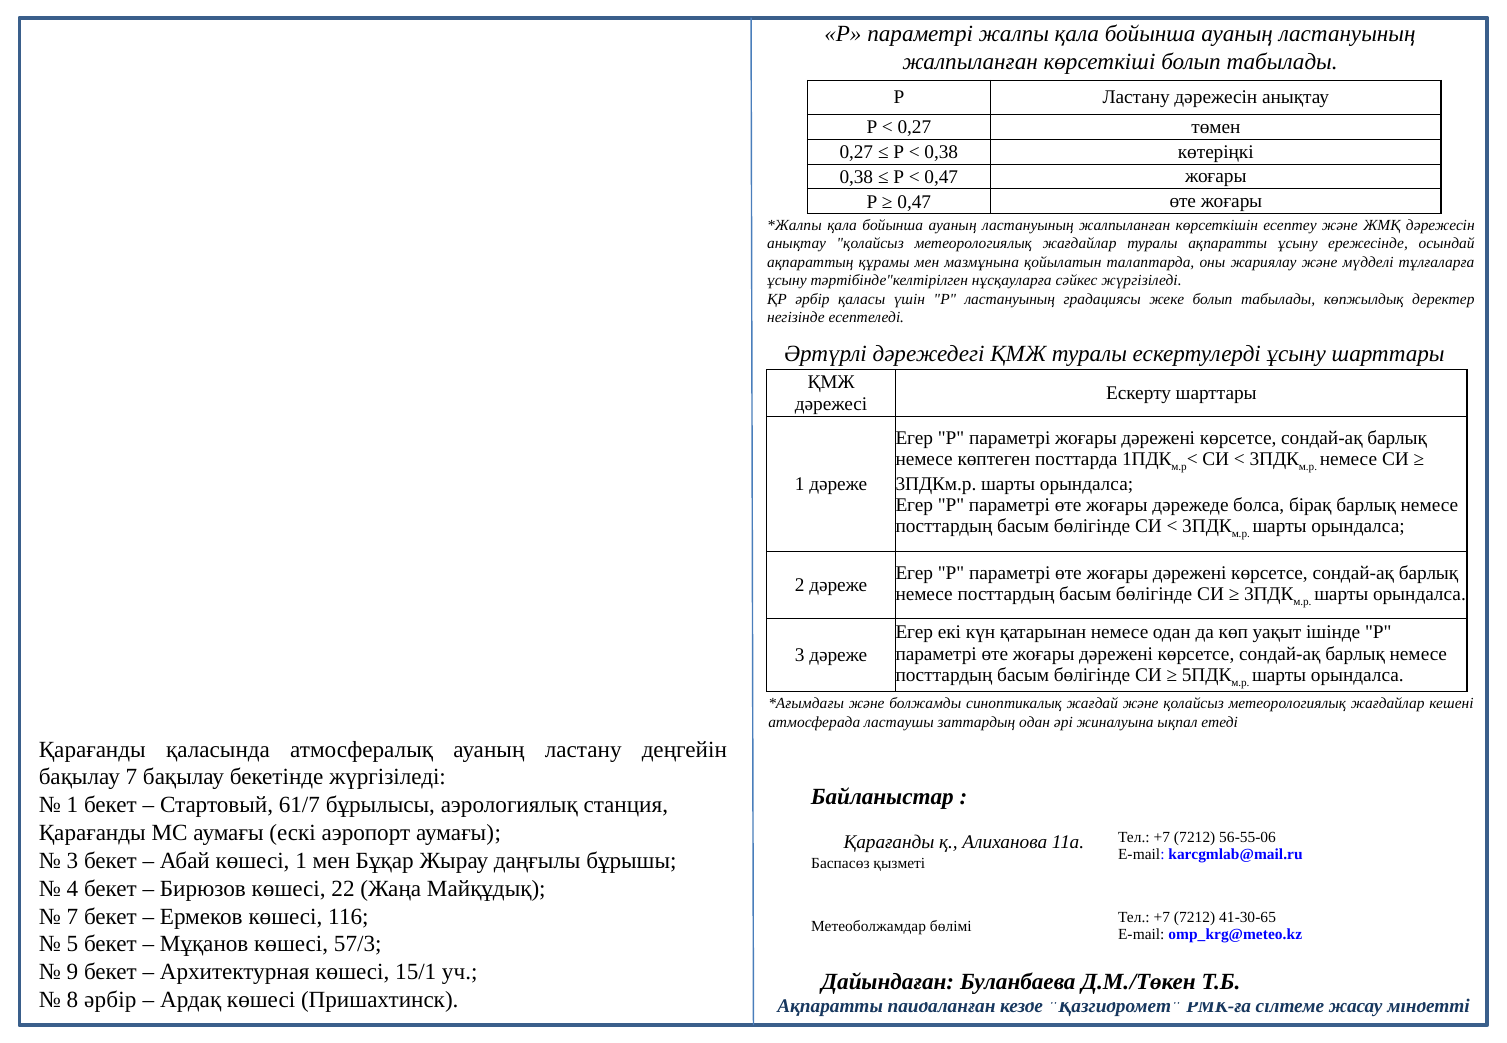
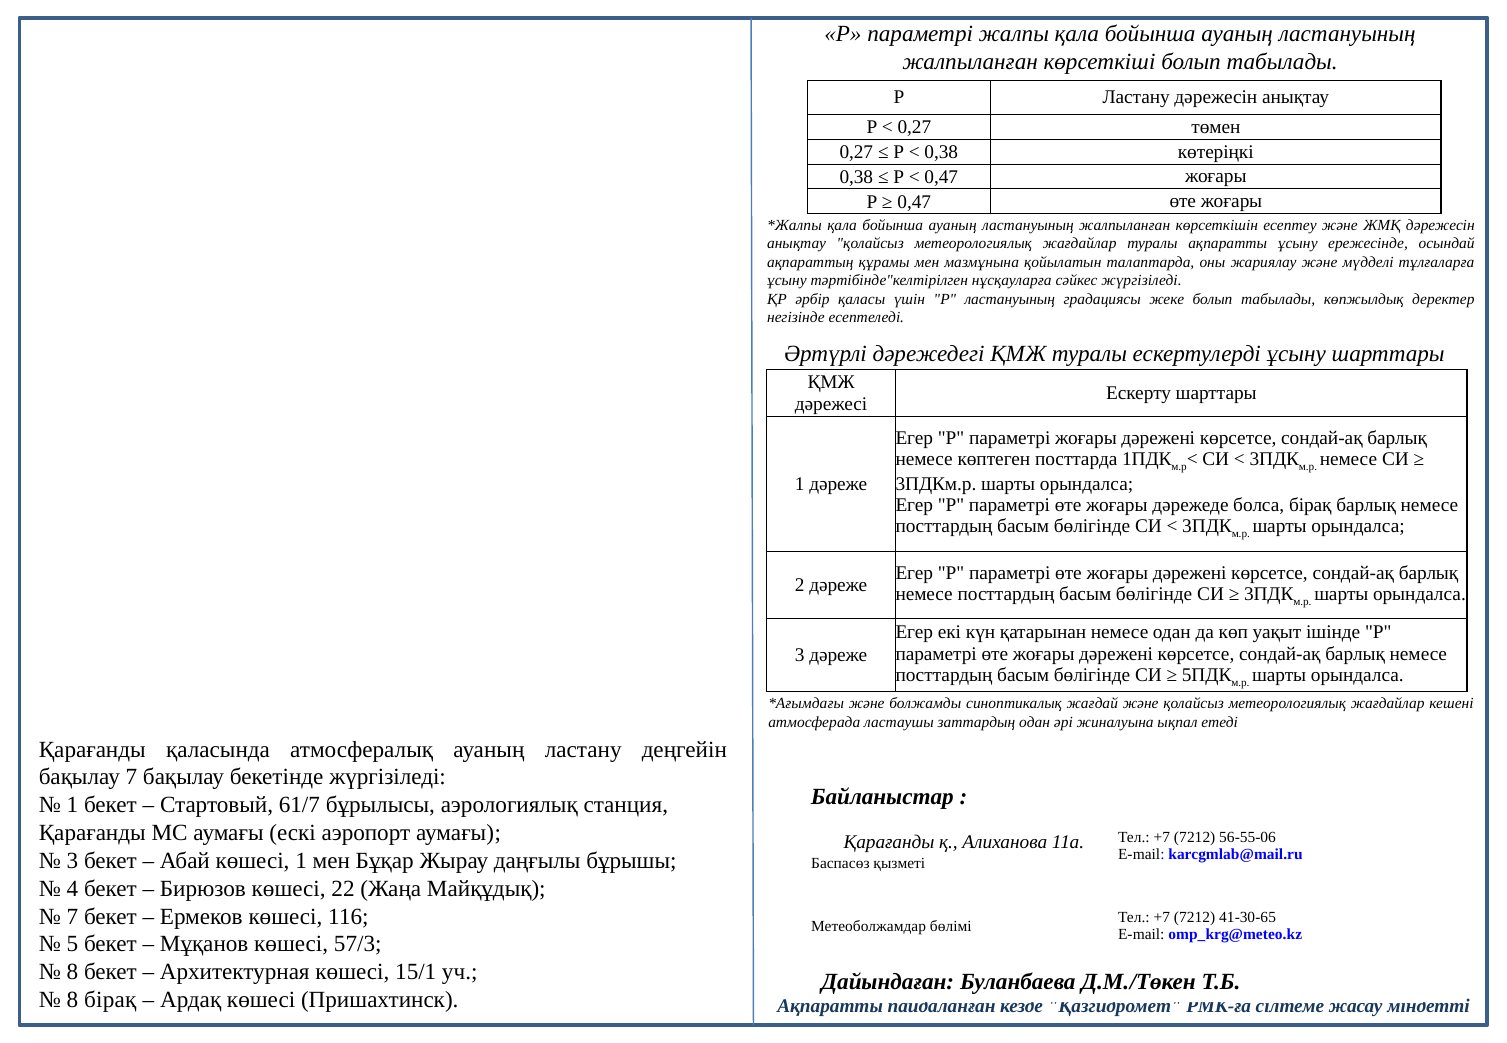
9: 9 -> 8 (72, 972)
8 әрбір: әрбір -> бірақ (110, 1000)
